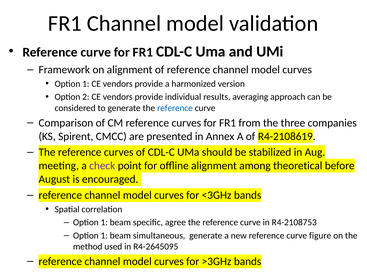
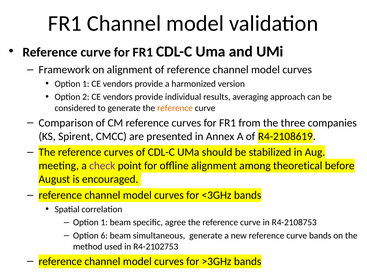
reference colour: blue -> orange (175, 108)
1: 1 -> 6 (104, 235)
curve figure: figure -> bands (320, 235)
R4-2645095: R4-2645095 -> R4-2102753 (156, 246)
